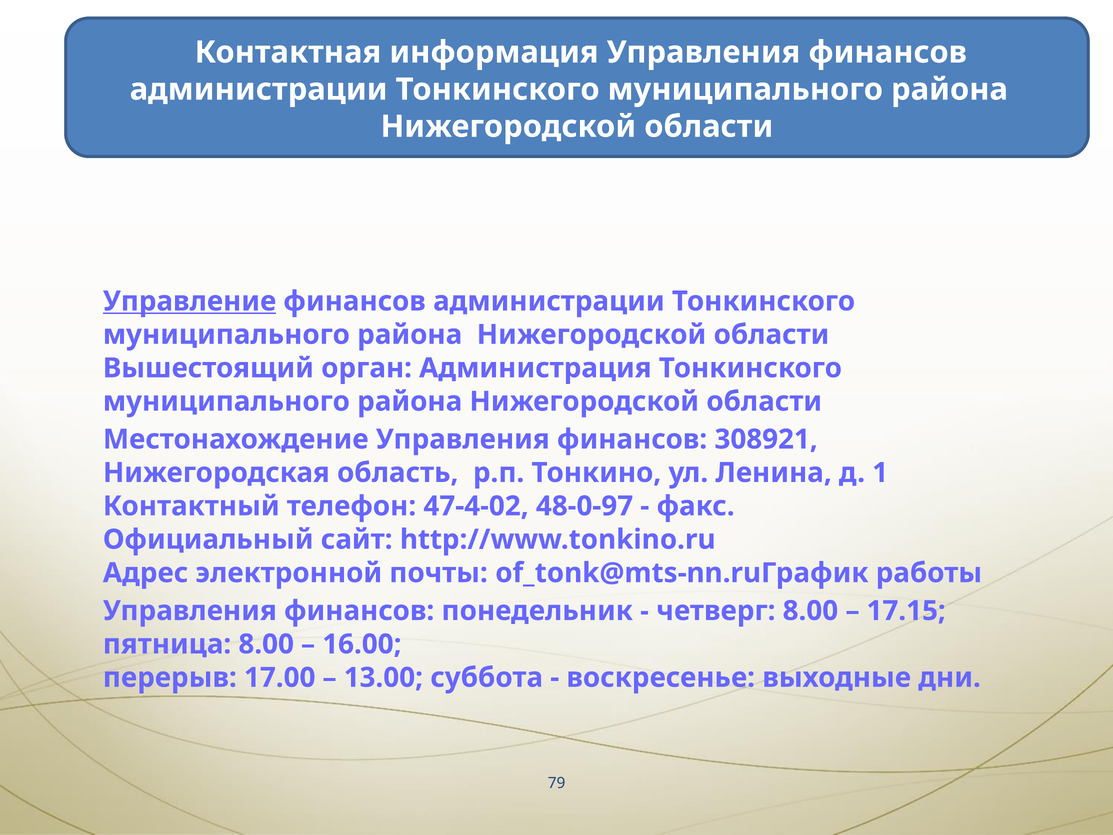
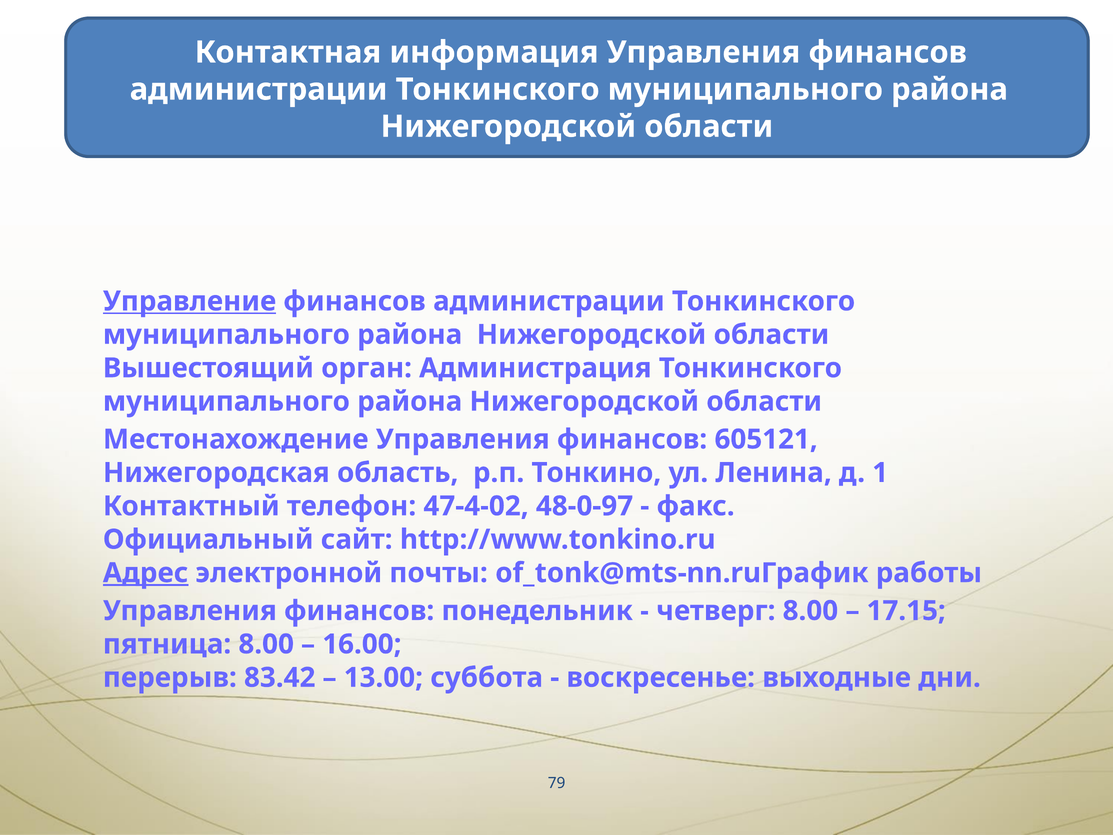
308921: 308921 -> 605121 (766, 439)
Адрес underline: none -> present (146, 573)
17.00: 17.00 -> 83.42 (280, 677)
